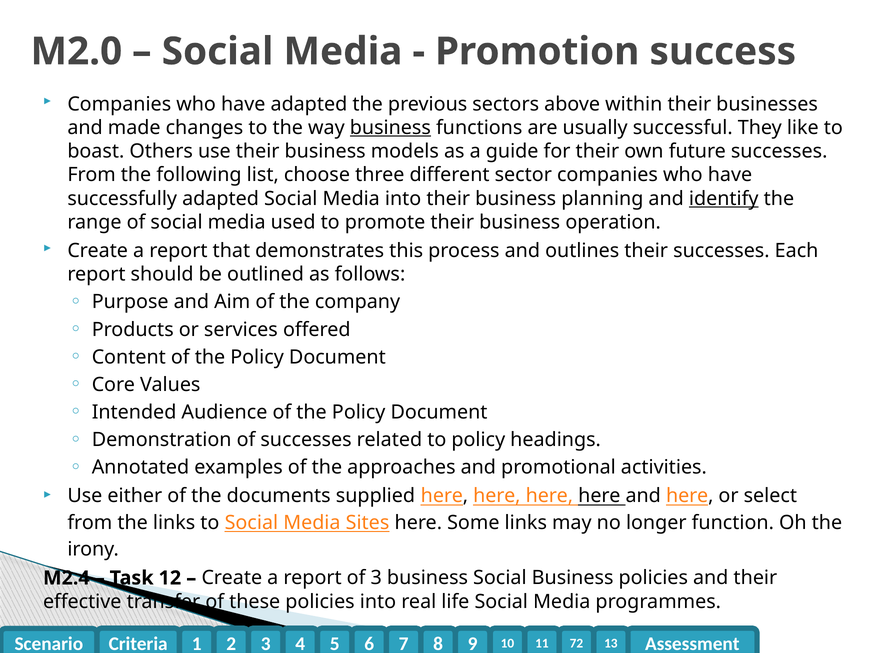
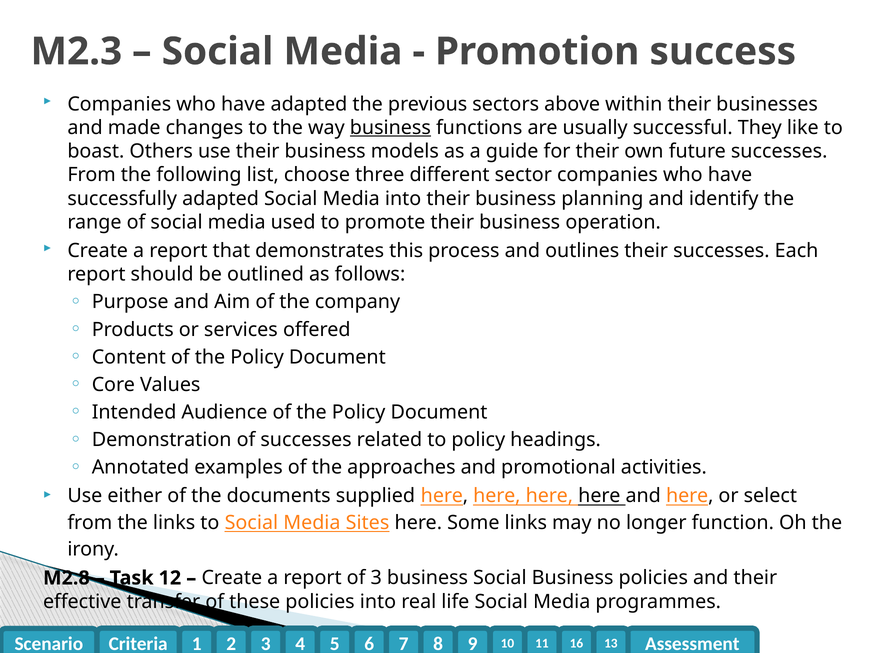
M2.0: M2.0 -> M2.3 (76, 52)
identify underline: present -> none (724, 199)
M2.4: M2.4 -> M2.8 (66, 578)
72: 72 -> 16 (576, 644)
